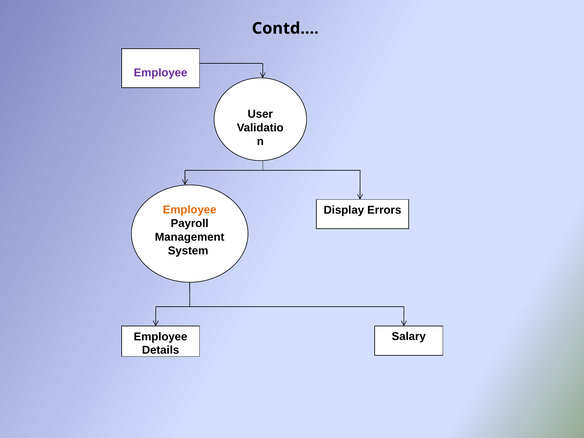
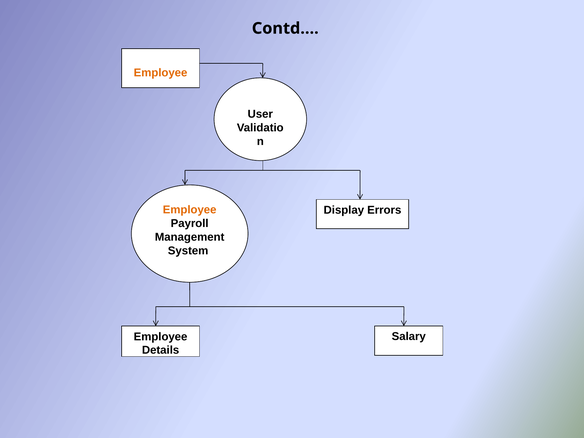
Employee colour: purple -> orange (161, 73)
